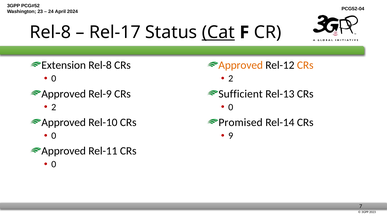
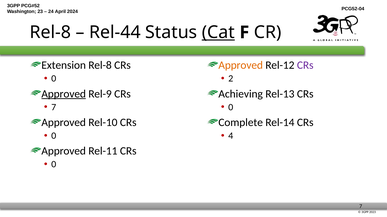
Rel-17: Rel-17 -> Rel-44 (115, 33)
CRs colour: orange -> purple (305, 65)
Approved underline: none -> present (64, 94)
Sufficient: Sufficient -> Achieving (241, 94)
2: 2 -> 7 (54, 107)
Promised: Promised -> Complete (241, 123)
9: 9 -> 4 (231, 136)
